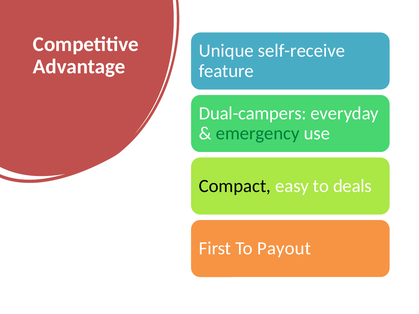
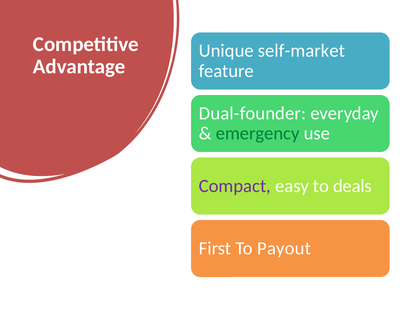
self-receive: self-receive -> self-market (301, 51)
Dual-campers: Dual-campers -> Dual-founder (253, 113)
Compact colour: black -> purple (235, 186)
